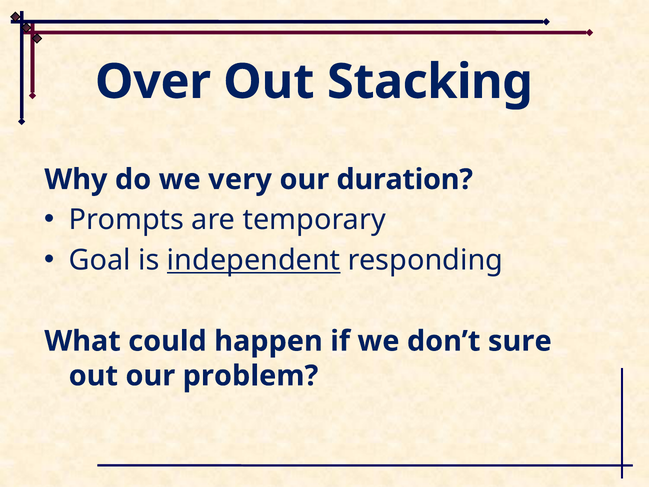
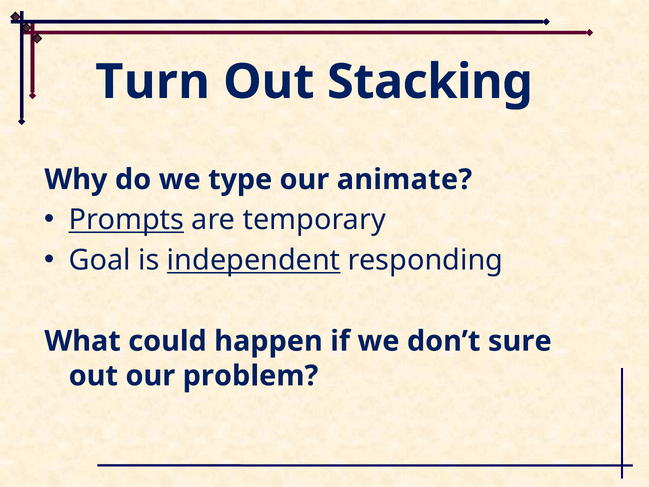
Over: Over -> Turn (153, 82)
very: very -> type (240, 179)
duration: duration -> animate (404, 179)
Prompts underline: none -> present (126, 220)
